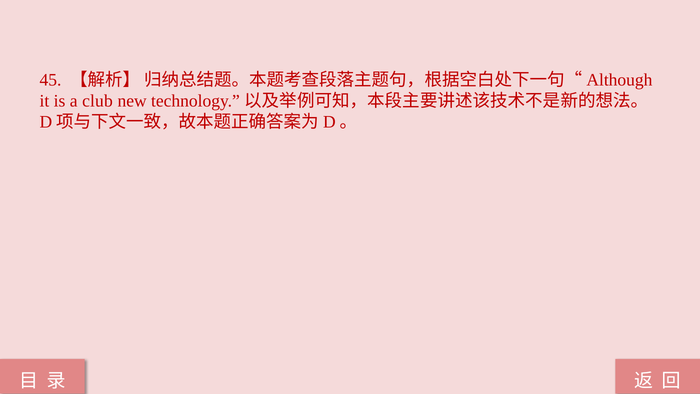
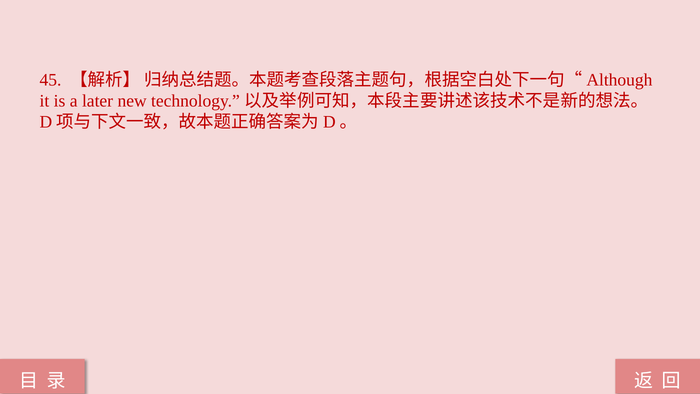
club: club -> later (98, 101)
